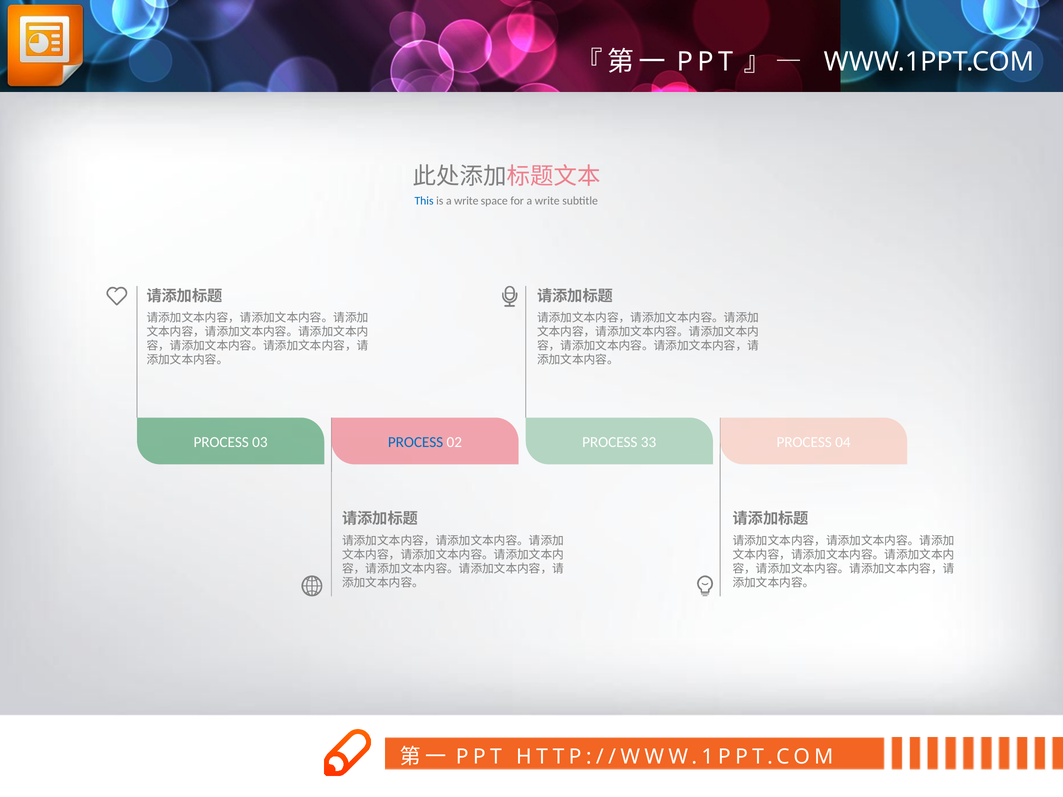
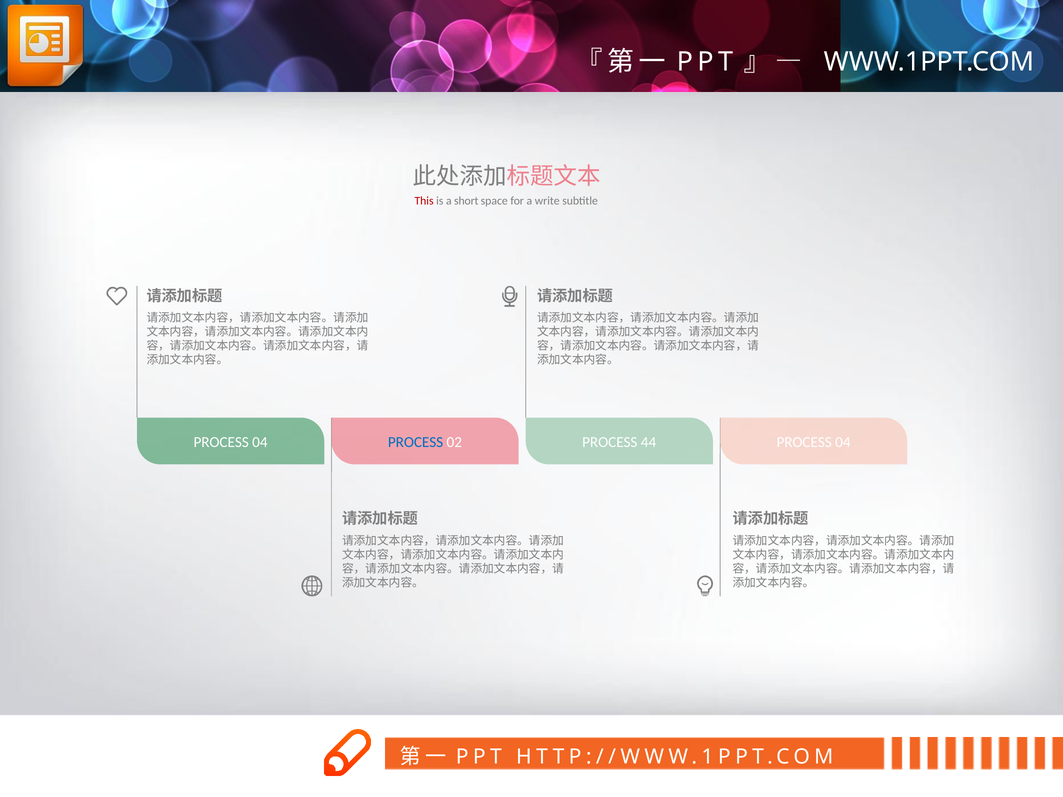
This colour: blue -> red (424, 201)
is a write: write -> short (466, 201)
03: 03 -> 04 (260, 442)
33: 33 -> 44 (649, 442)
